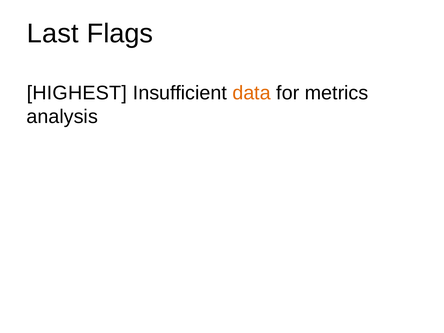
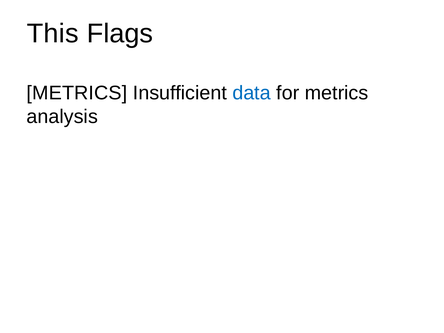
Last: Last -> This (53, 34)
HIGHEST: HIGHEST -> METRICS (77, 93)
data colour: orange -> blue (252, 93)
